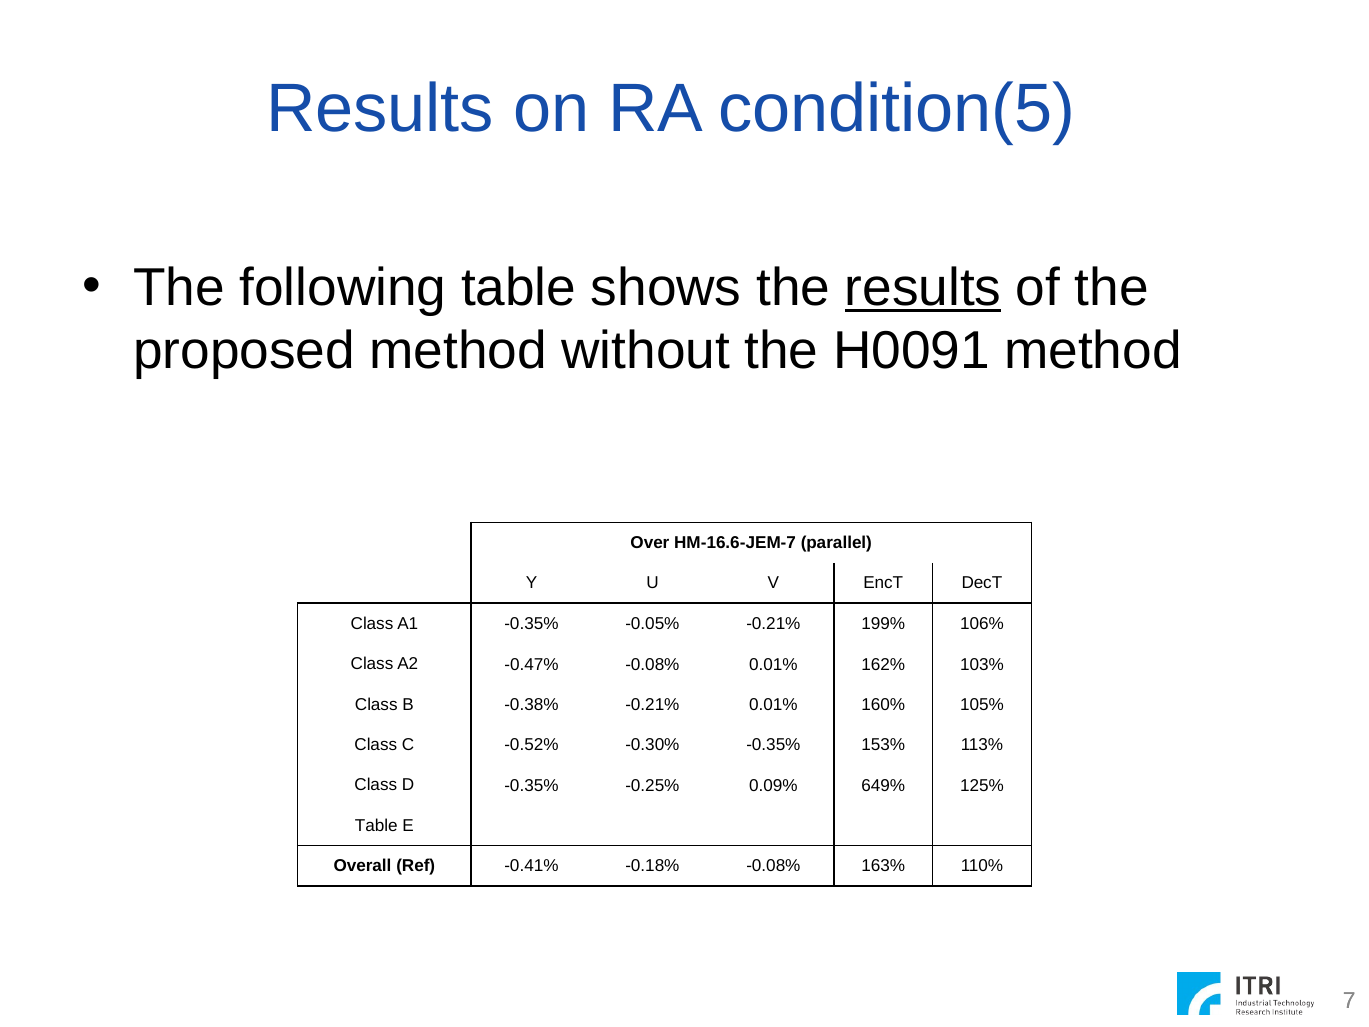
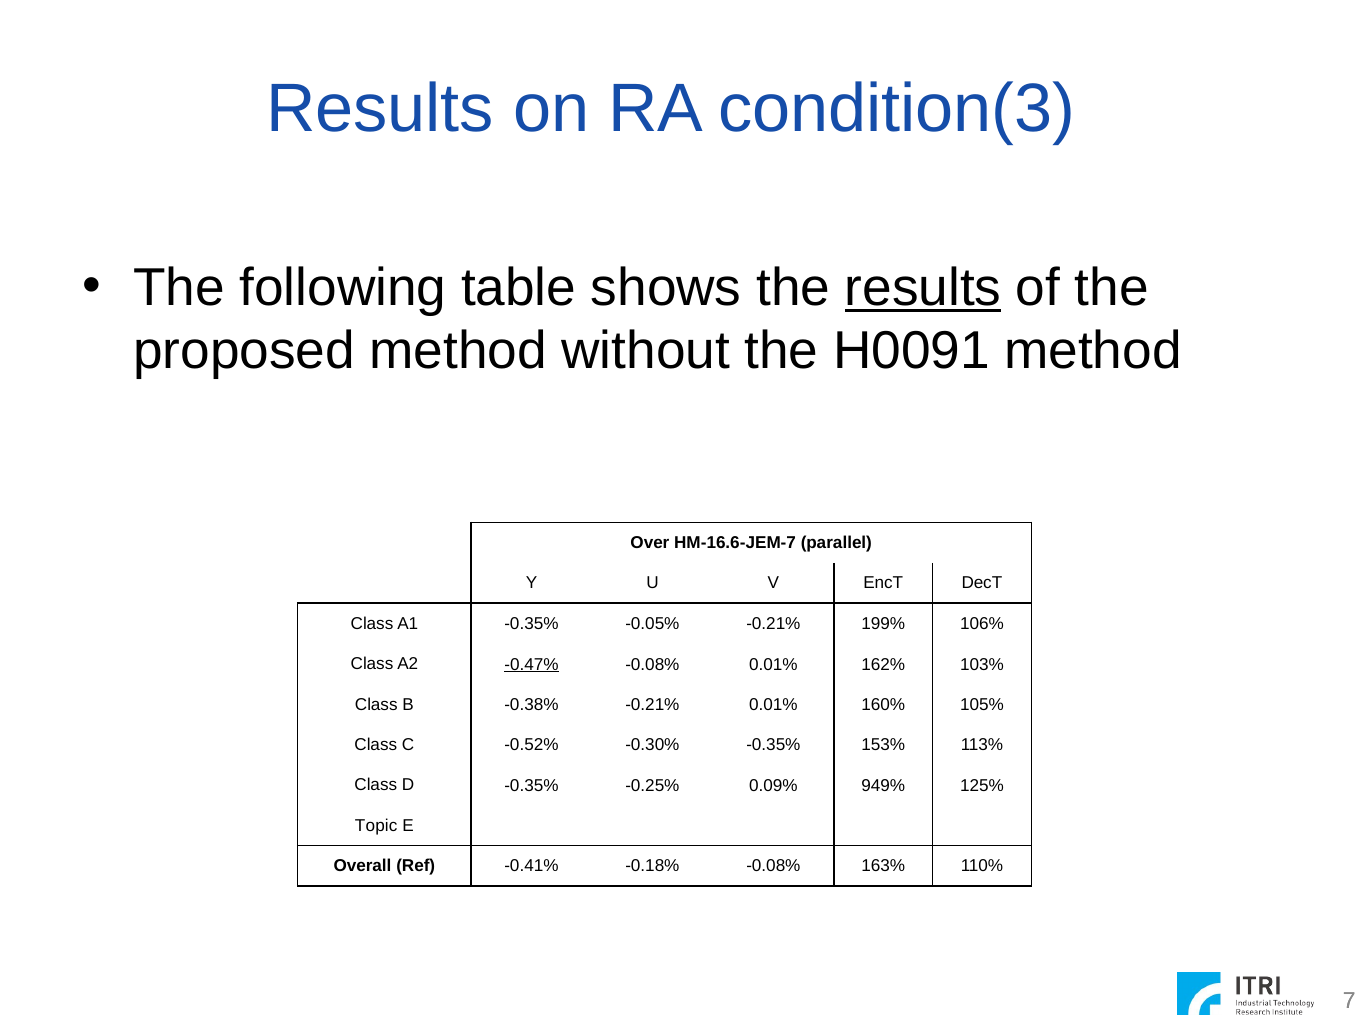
condition(5: condition(5 -> condition(3 (897, 109)
-0.47% underline: none -> present (532, 664)
649%: 649% -> 949% (883, 785)
Table: Table -> Topic (376, 825)
